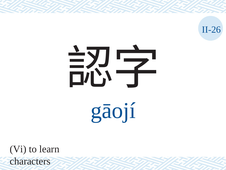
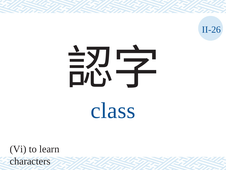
gāojí: gāojí -> class (113, 110)
